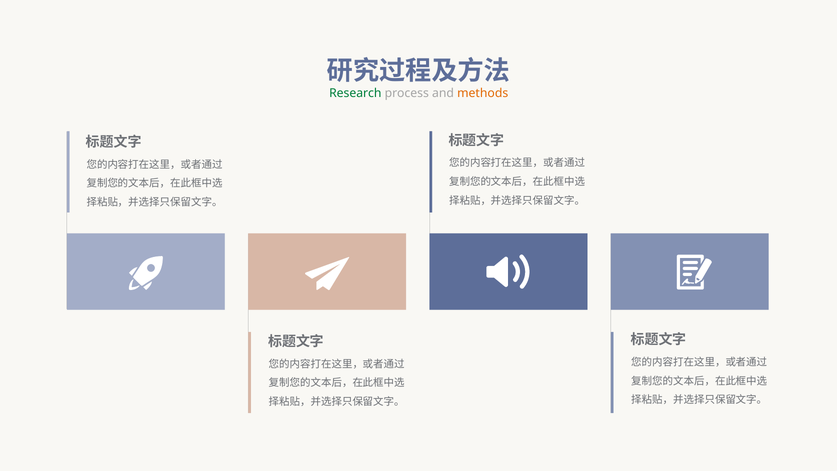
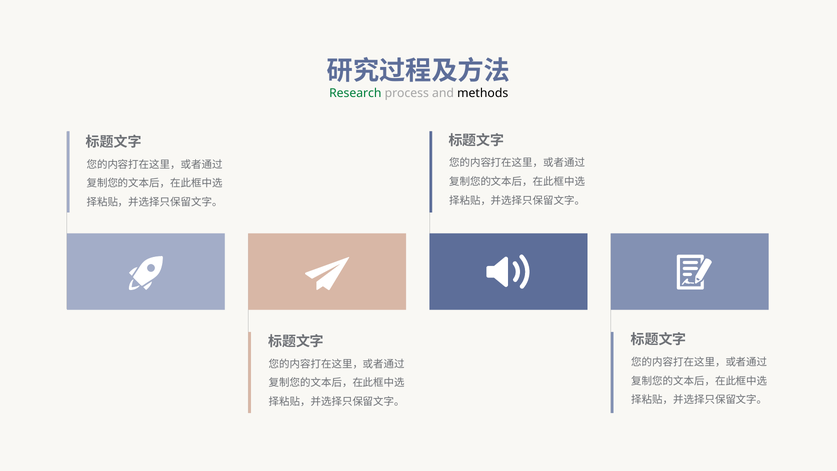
methods colour: orange -> black (483, 93)
